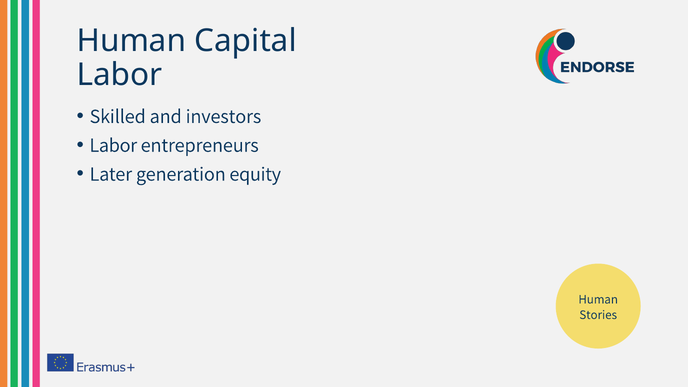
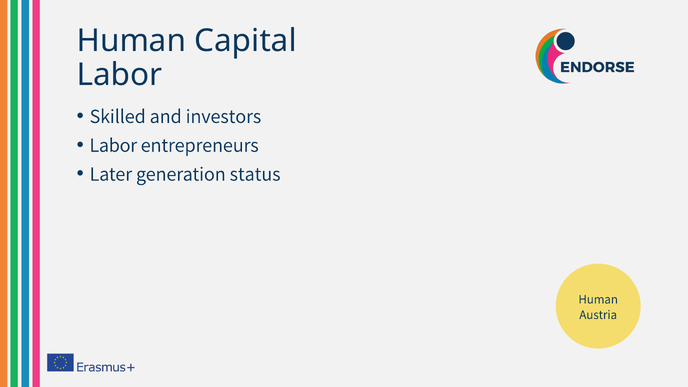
equity: equity -> status (255, 174)
Stories: Stories -> Austria (598, 315)
